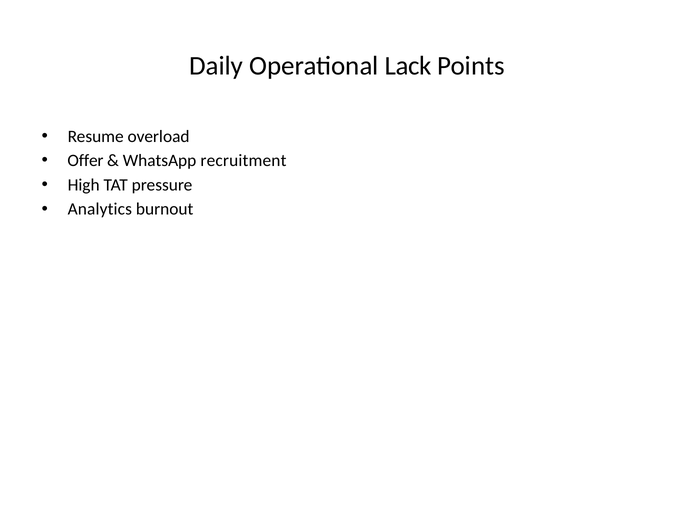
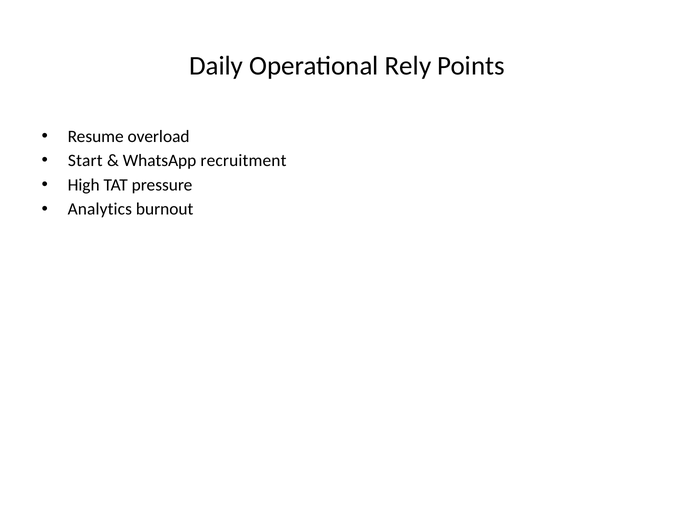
Lack: Lack -> Rely (408, 66)
Offer: Offer -> Start (85, 161)
